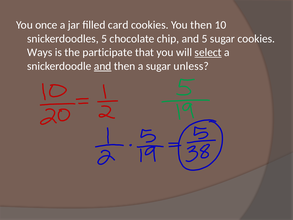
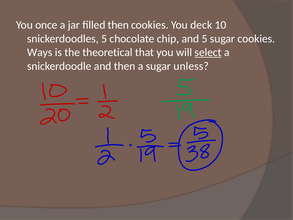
filled card: card -> then (118, 25)
You then: then -> deck (201, 25)
participate: participate -> theoretical (108, 52)
and underline: present -> none (103, 66)
